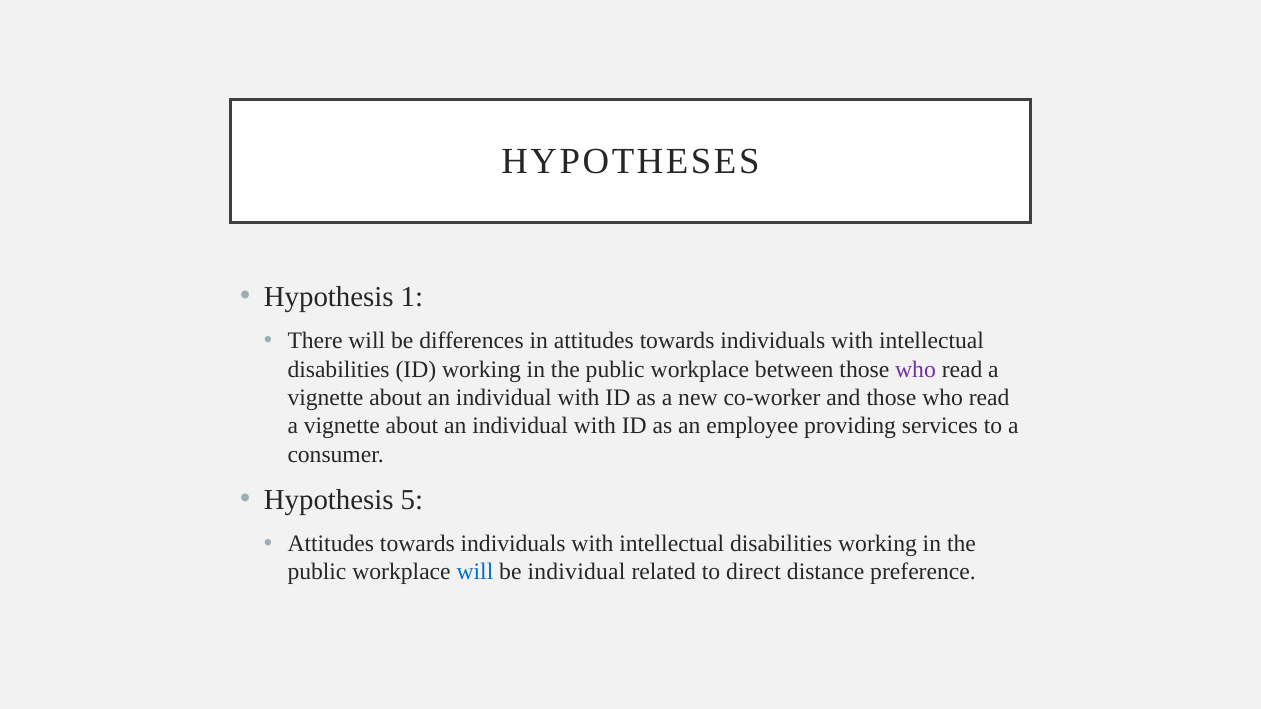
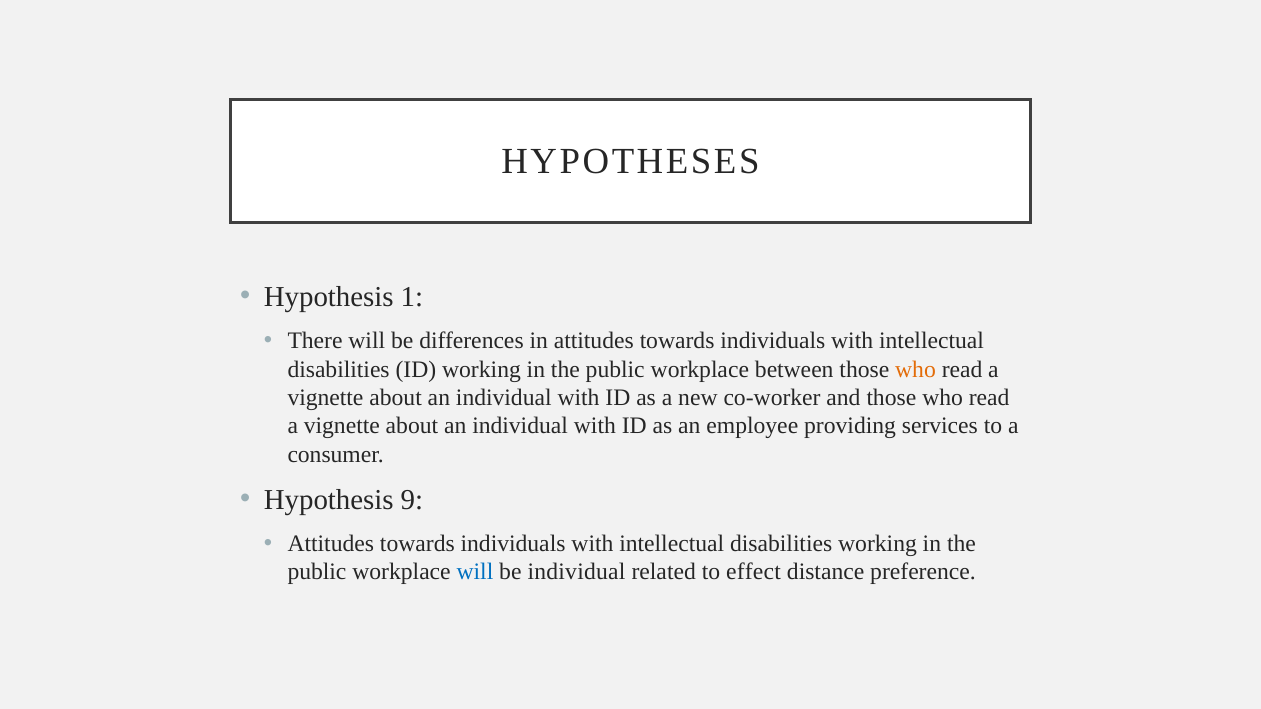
who colour: purple -> orange (916, 370)
5: 5 -> 9 (412, 500)
direct: direct -> effect (753, 572)
